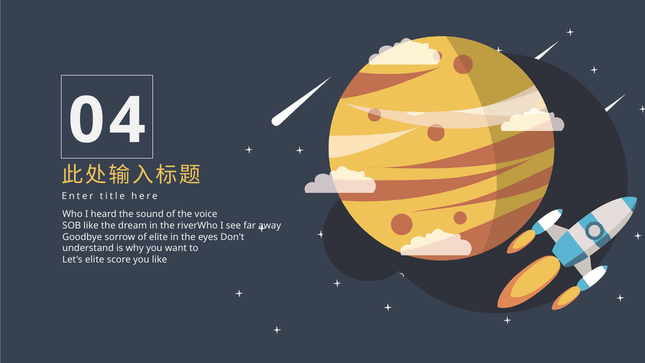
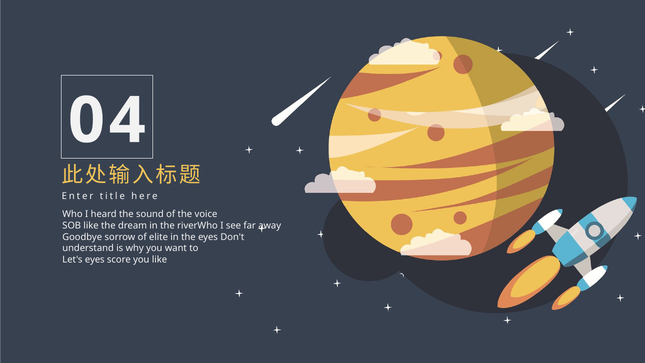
Let's elite: elite -> eyes (95, 259)
